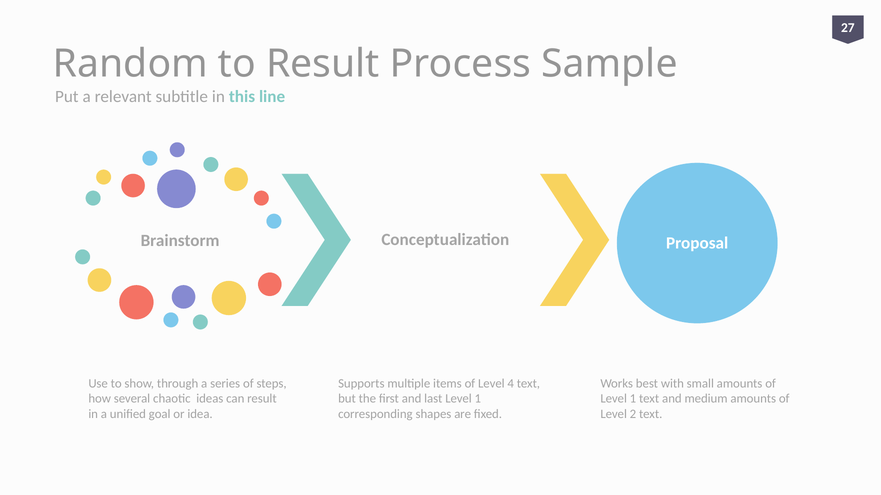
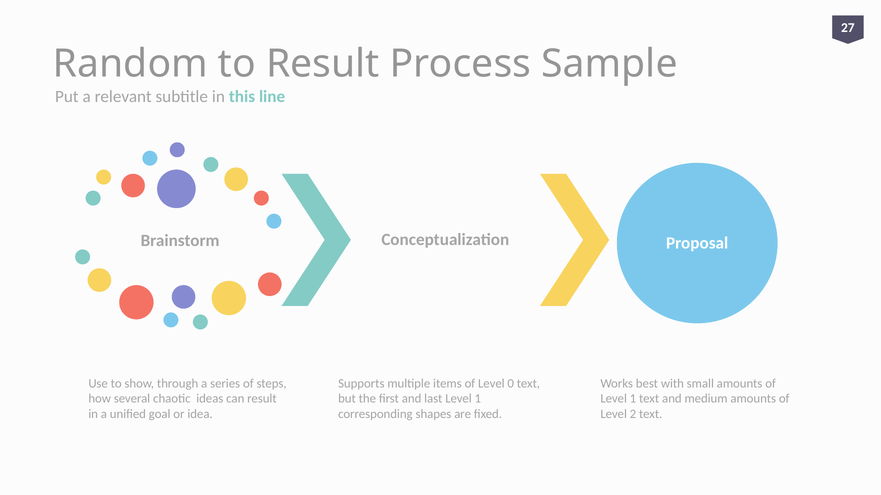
4: 4 -> 0 (511, 384)
